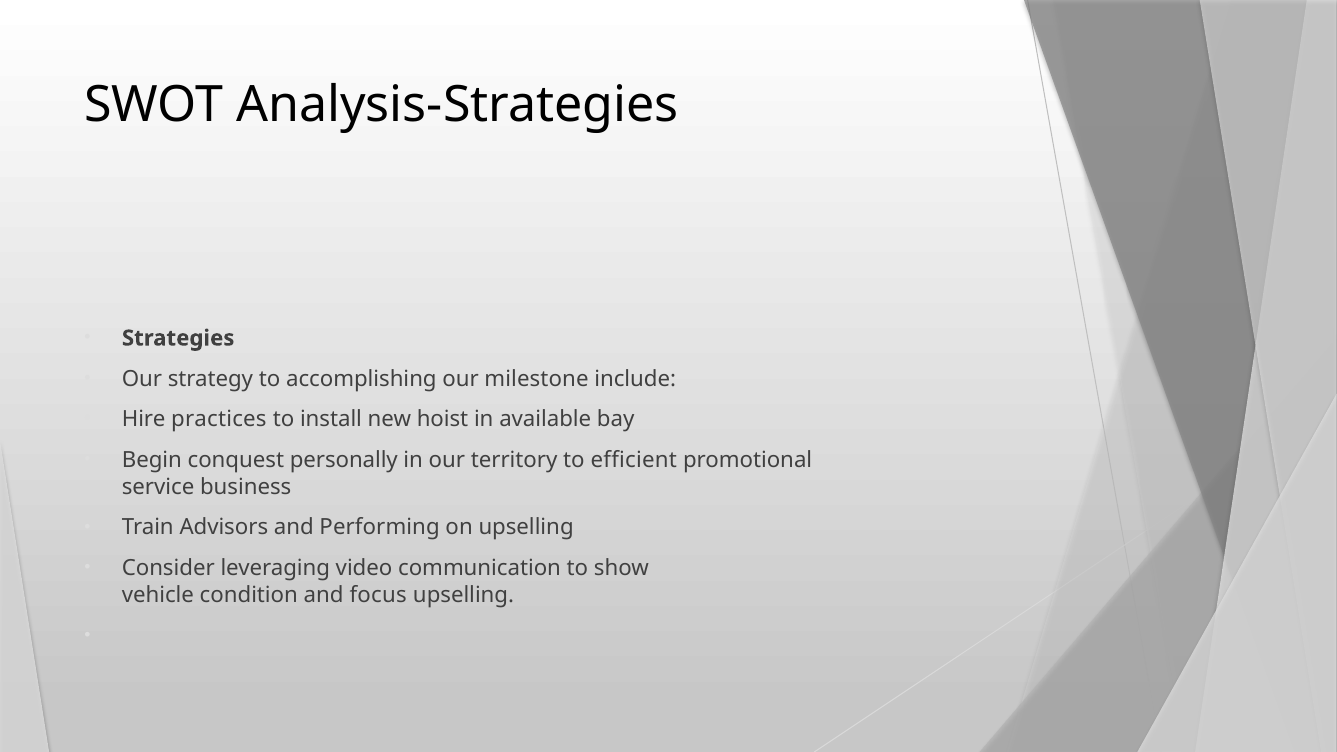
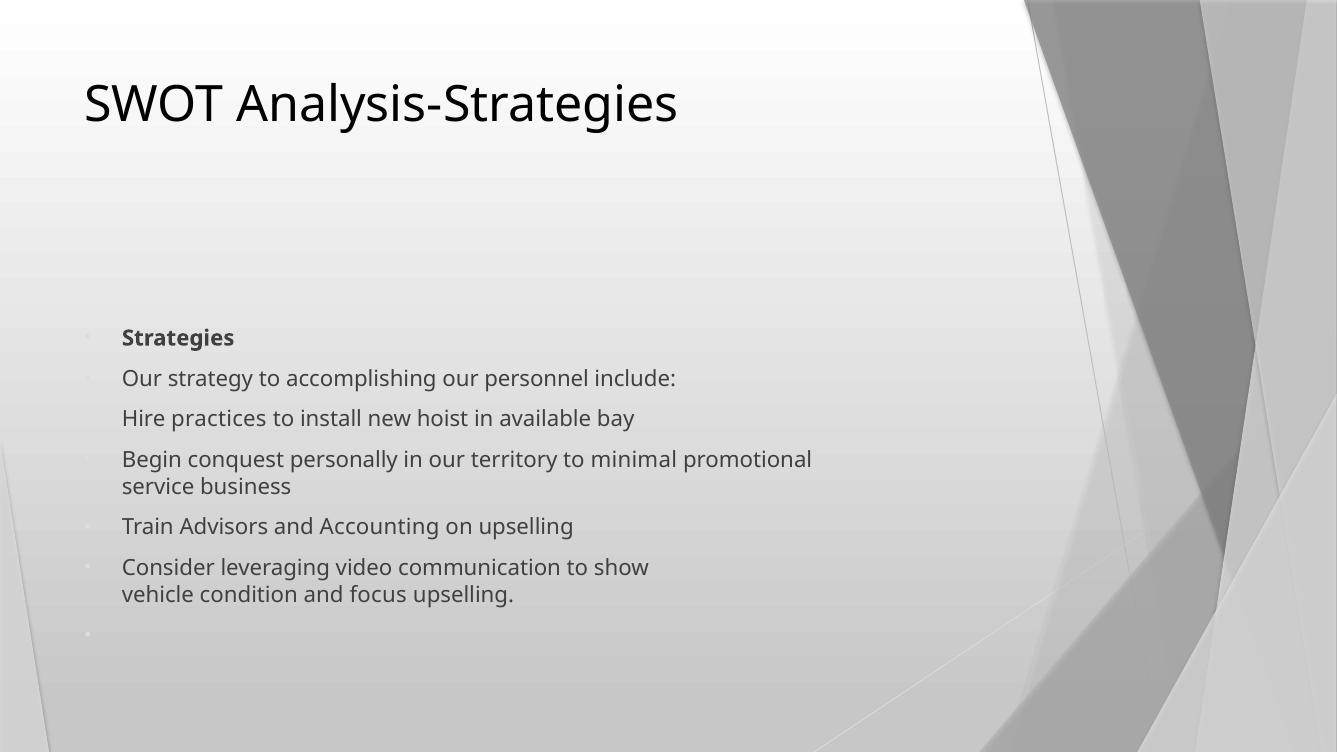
milestone: milestone -> personnel (537, 379)
efficient: efficient -> minimal (634, 460)
Performing: Performing -> Accounting (380, 528)
